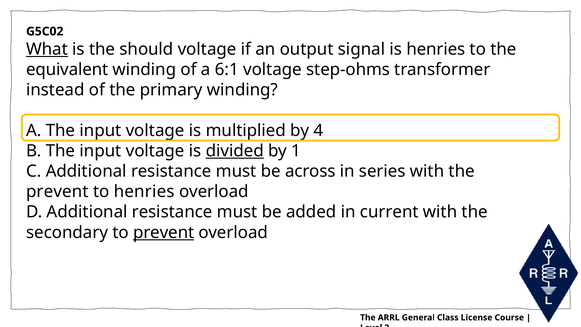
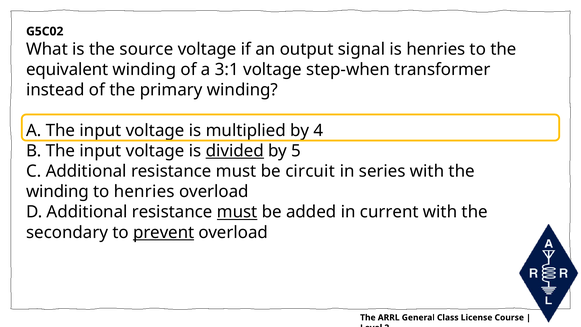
What underline: present -> none (47, 49)
should: should -> source (146, 49)
6:1: 6:1 -> 3:1 (227, 70)
step-ohms: step-ohms -> step-when (348, 70)
1: 1 -> 5 (296, 151)
across: across -> circuit (310, 171)
prevent: prevent -> winding (58, 192)
must underline: none -> present (237, 212)
